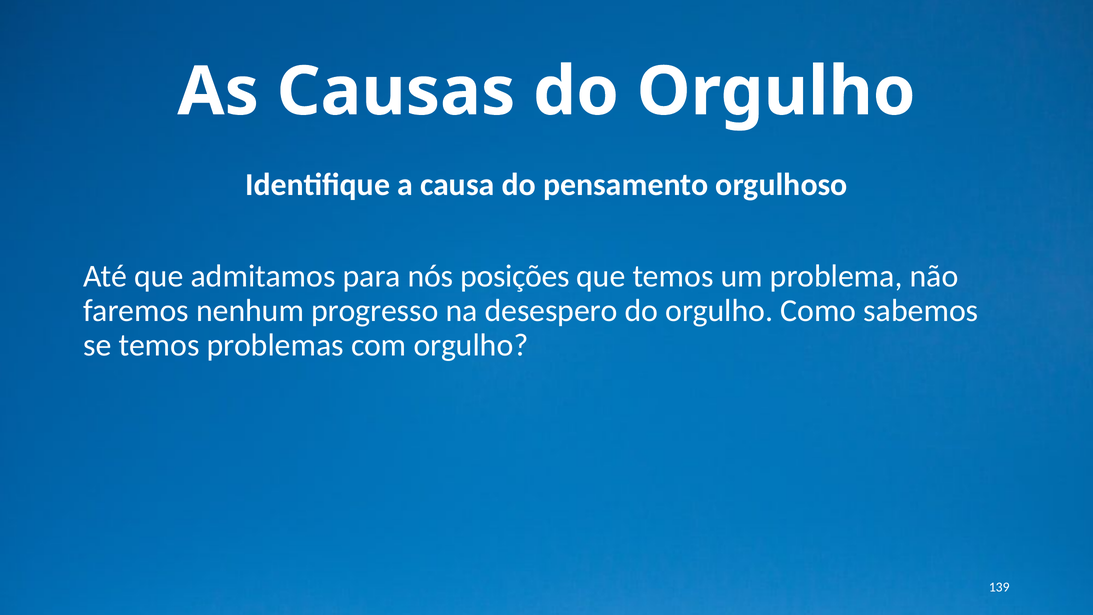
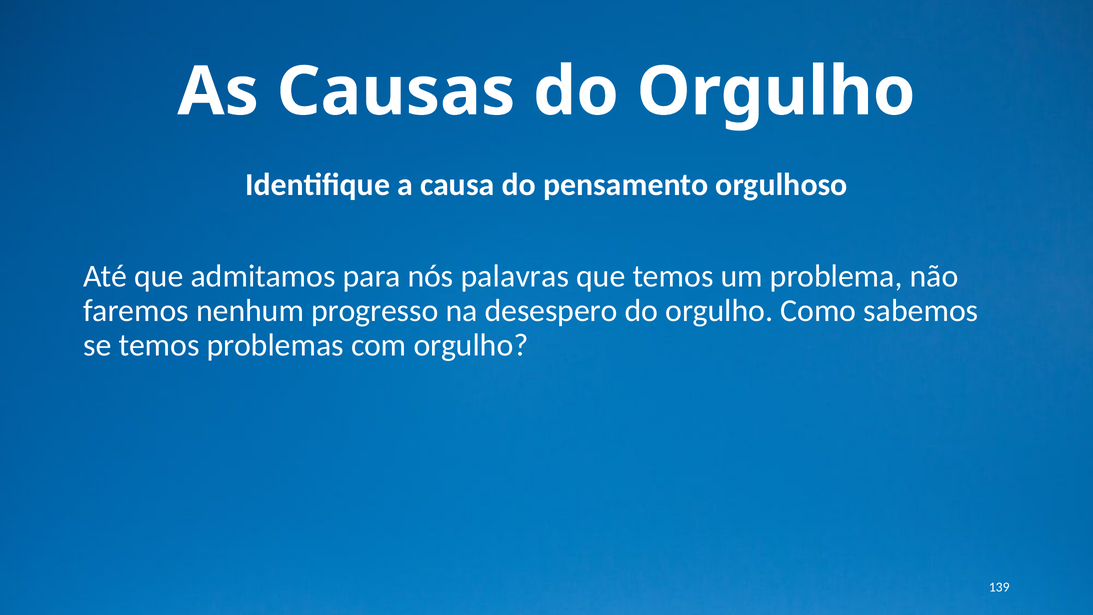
posições: posições -> palavras (515, 276)
